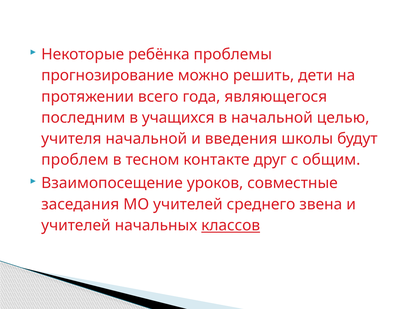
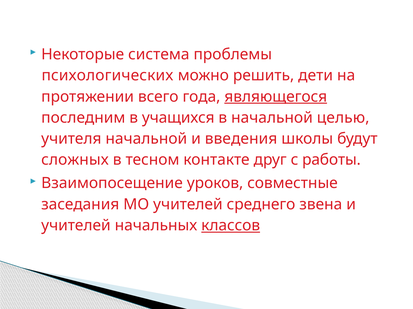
ребёнка: ребёнка -> система (159, 55)
прогнозирование: прогнозирование -> психологических (107, 76)
являющегося underline: none -> present (276, 97)
проблем: проблем -> сложных (75, 160)
общим: общим -> работы (331, 160)
